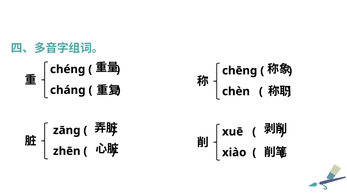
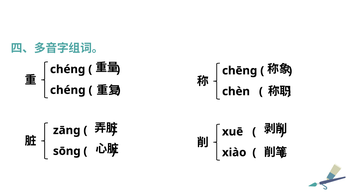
chánɡ: chánɡ -> chénɡ (68, 90)
zhēn: zhēn -> sōnɡ (67, 151)
